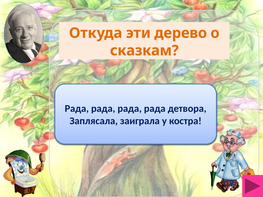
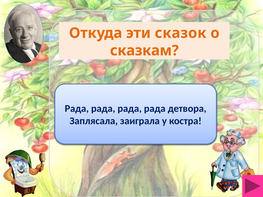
дерево: дерево -> сказок (181, 33)
